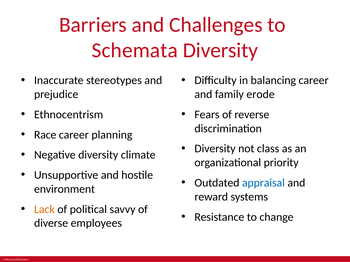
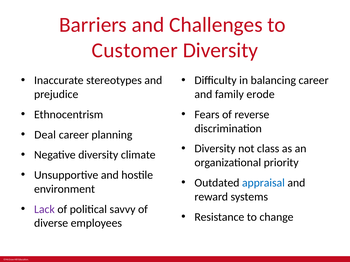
Schemata: Schemata -> Customer (135, 50)
Race: Race -> Deal (45, 135)
Lack colour: orange -> purple (44, 210)
